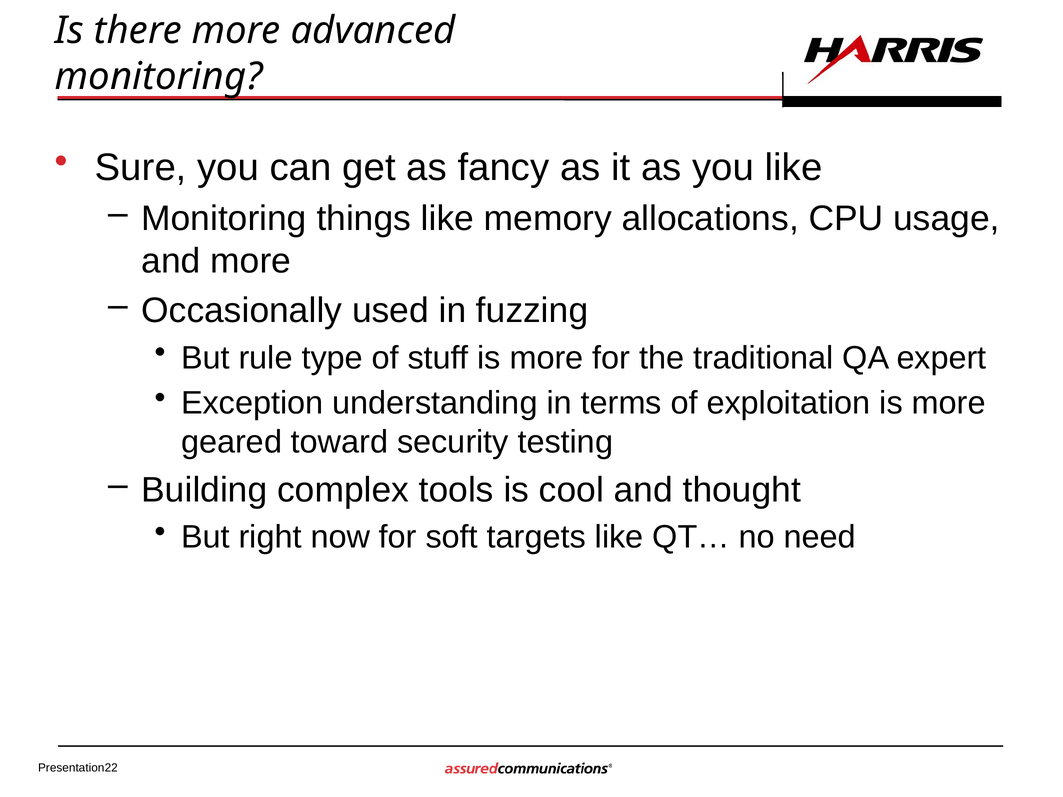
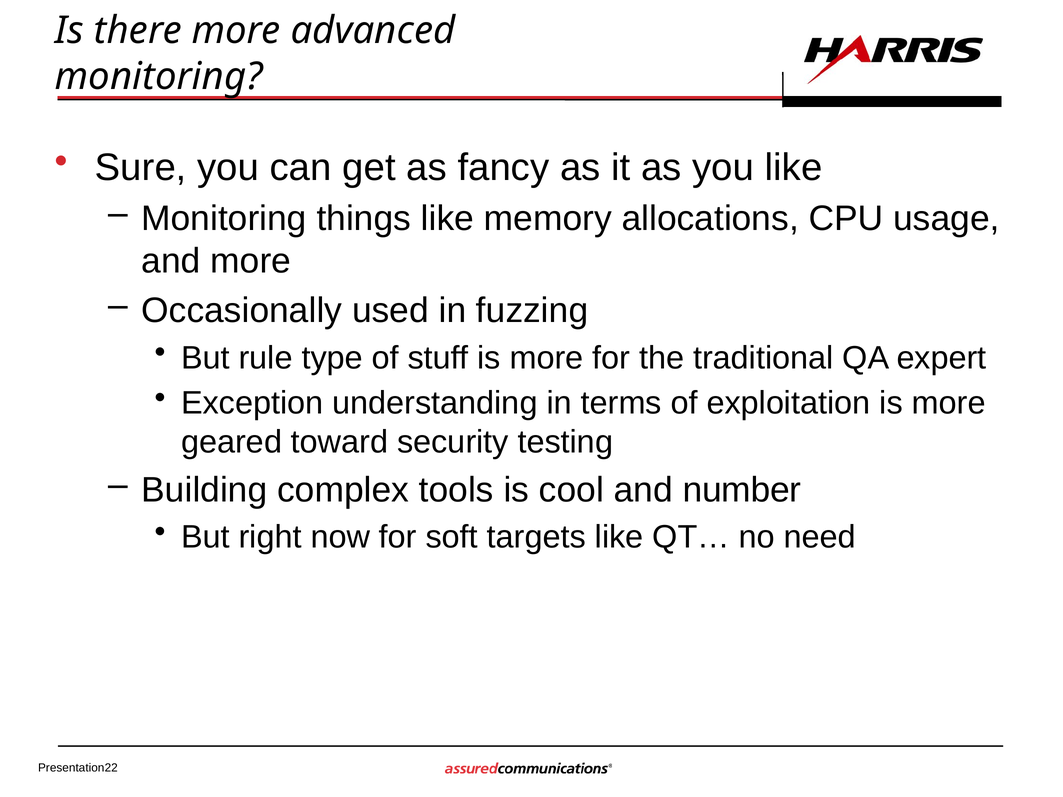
thought: thought -> number (742, 490)
